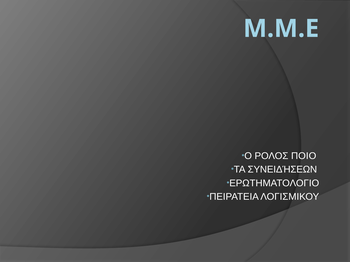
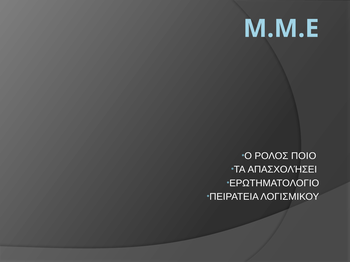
ΣΥΝΕΙΔΉΣΕΩΝ: ΣΥΝΕΙΔΉΣΕΩΝ -> ΑΠΑΣΧΟΛΉΣΕΙ (282, 170)
